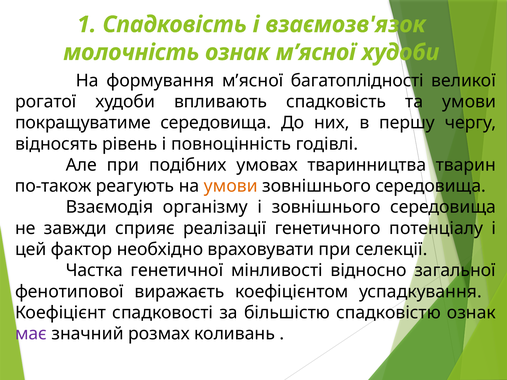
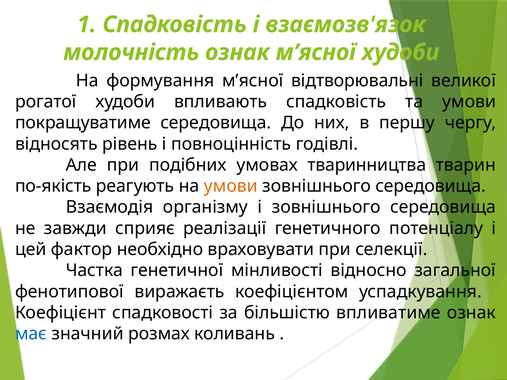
багатоплідності: багатоплідності -> відтворювальні (357, 81)
по-також: по-також -> по-якість (53, 186)
спадковістю: спадковістю -> впливатиме (388, 313)
має colour: purple -> blue (31, 334)
